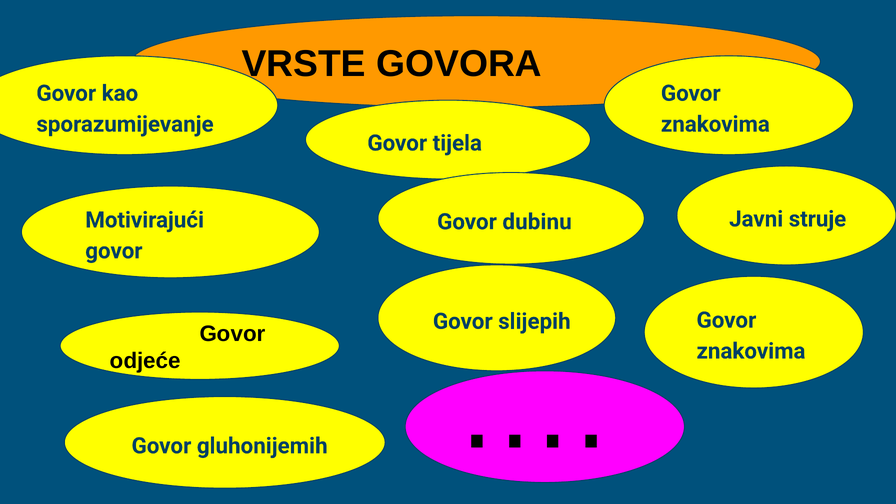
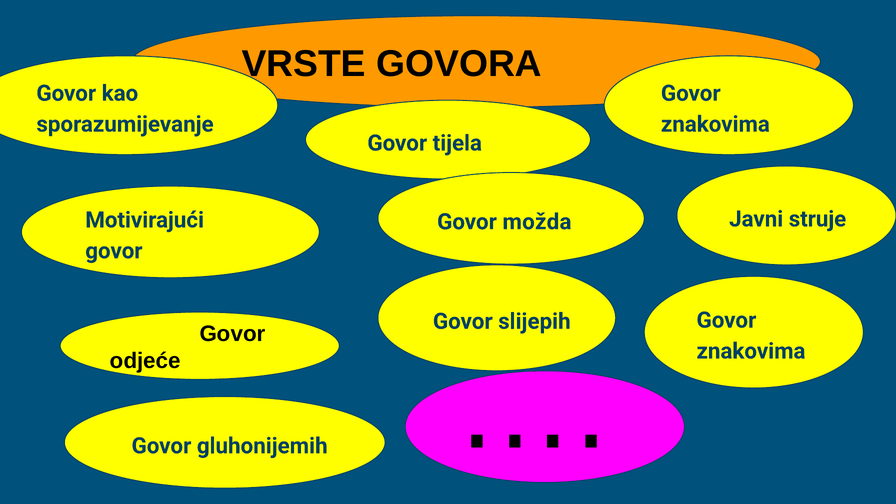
dubinu: dubinu -> možda (537, 222)
